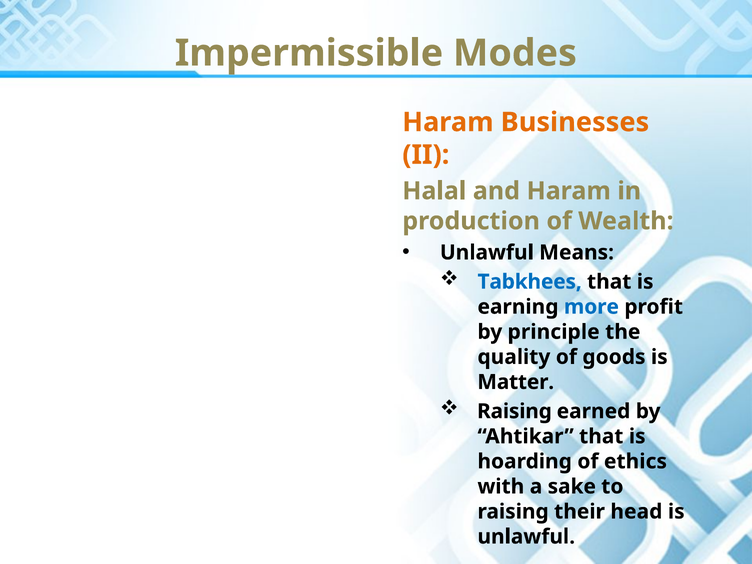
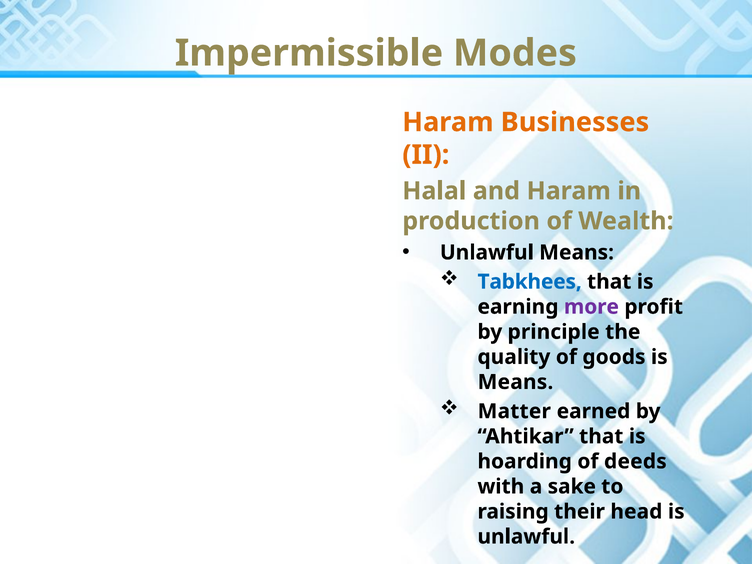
more colour: blue -> purple (591, 307)
Matter: Matter -> Means (515, 382)
Raising: Raising -> Matter (514, 411)
ethics: ethics -> deeds (635, 461)
